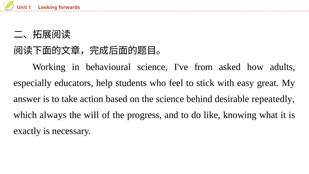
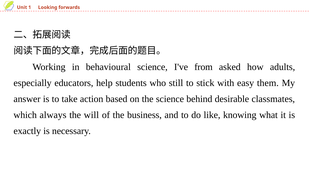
feel: feel -> still (176, 83)
great: great -> them (268, 83)
repeatedly: repeatedly -> classmates (273, 99)
progress: progress -> business (144, 115)
